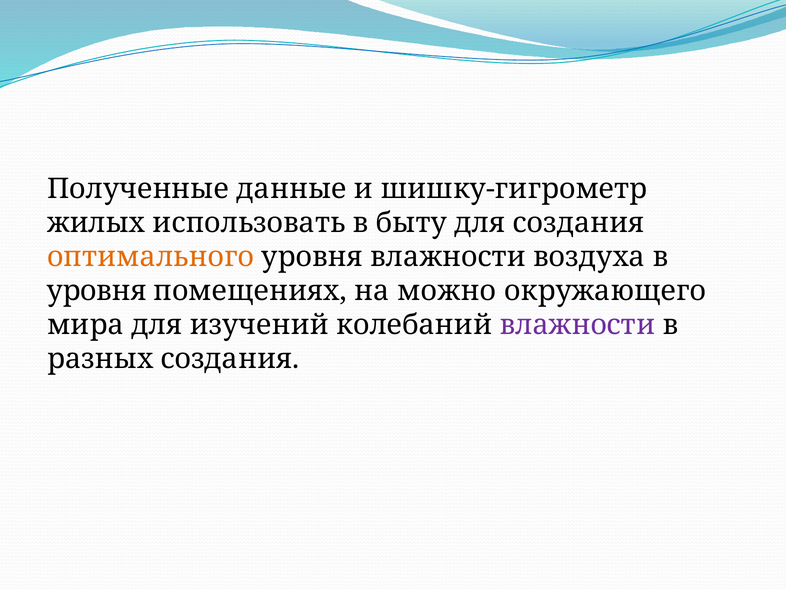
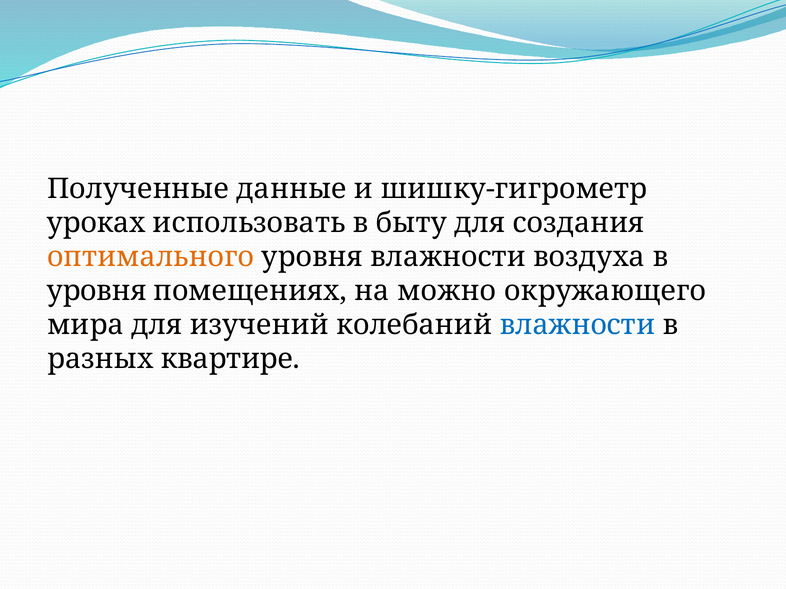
жилых: жилых -> уроках (96, 223)
влажности colour: purple -> blue (577, 325)
разных создания: создания -> квартире (230, 359)
